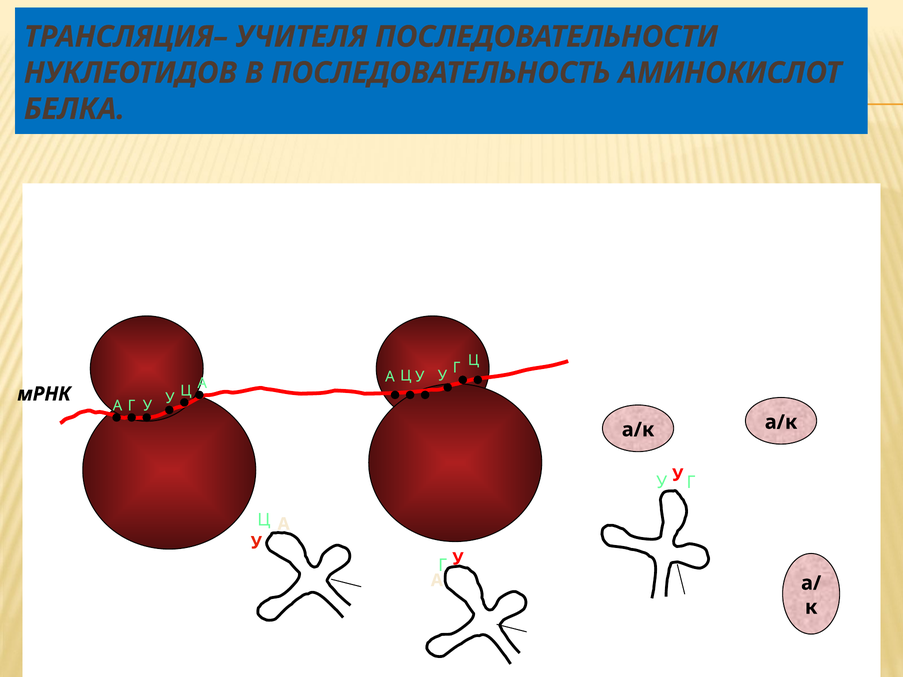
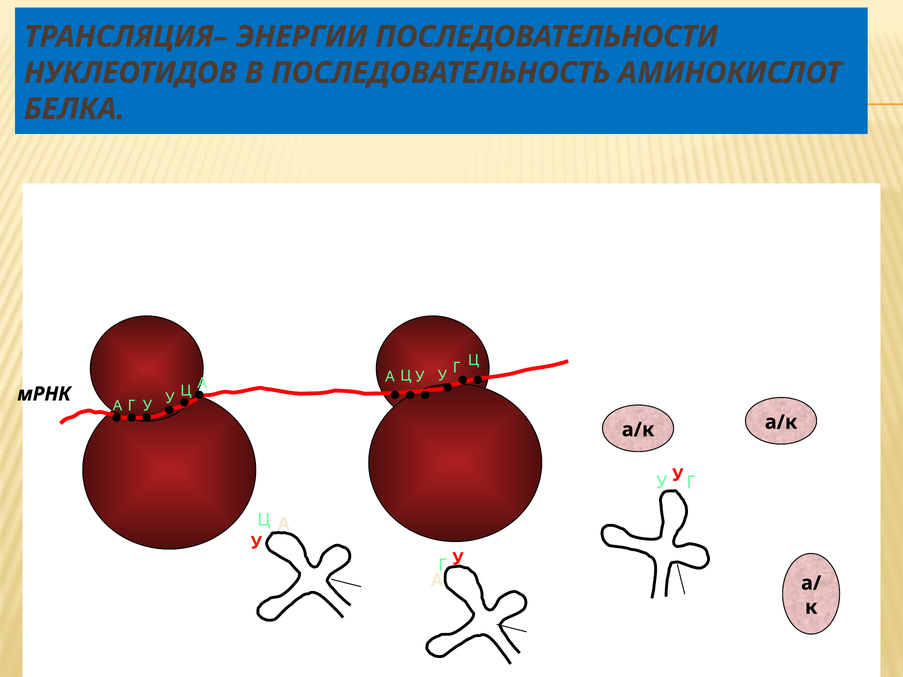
УЧИТЕЛЯ: УЧИТЕЛЯ -> ЭНЕРГИИ (301, 37)
